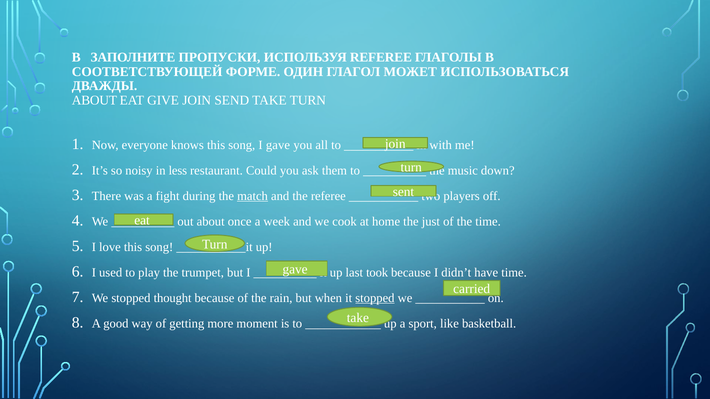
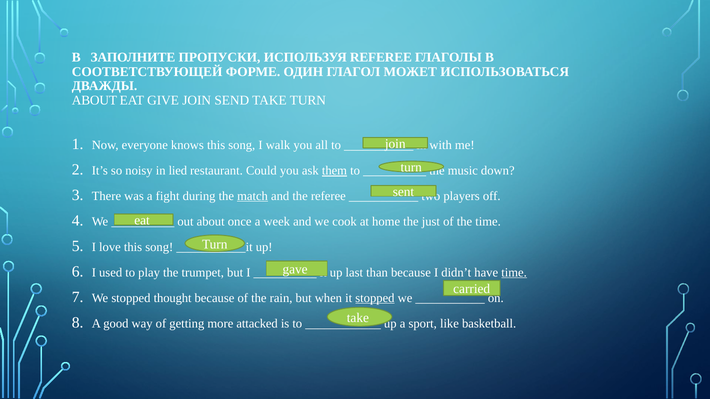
I gave: gave -> walk (278, 145)
less: less -> lied (178, 171)
them underline: none -> present (334, 171)
took: took -> than (377, 273)
time underline: none -> present (514, 273)
moment: moment -> attacked (257, 324)
